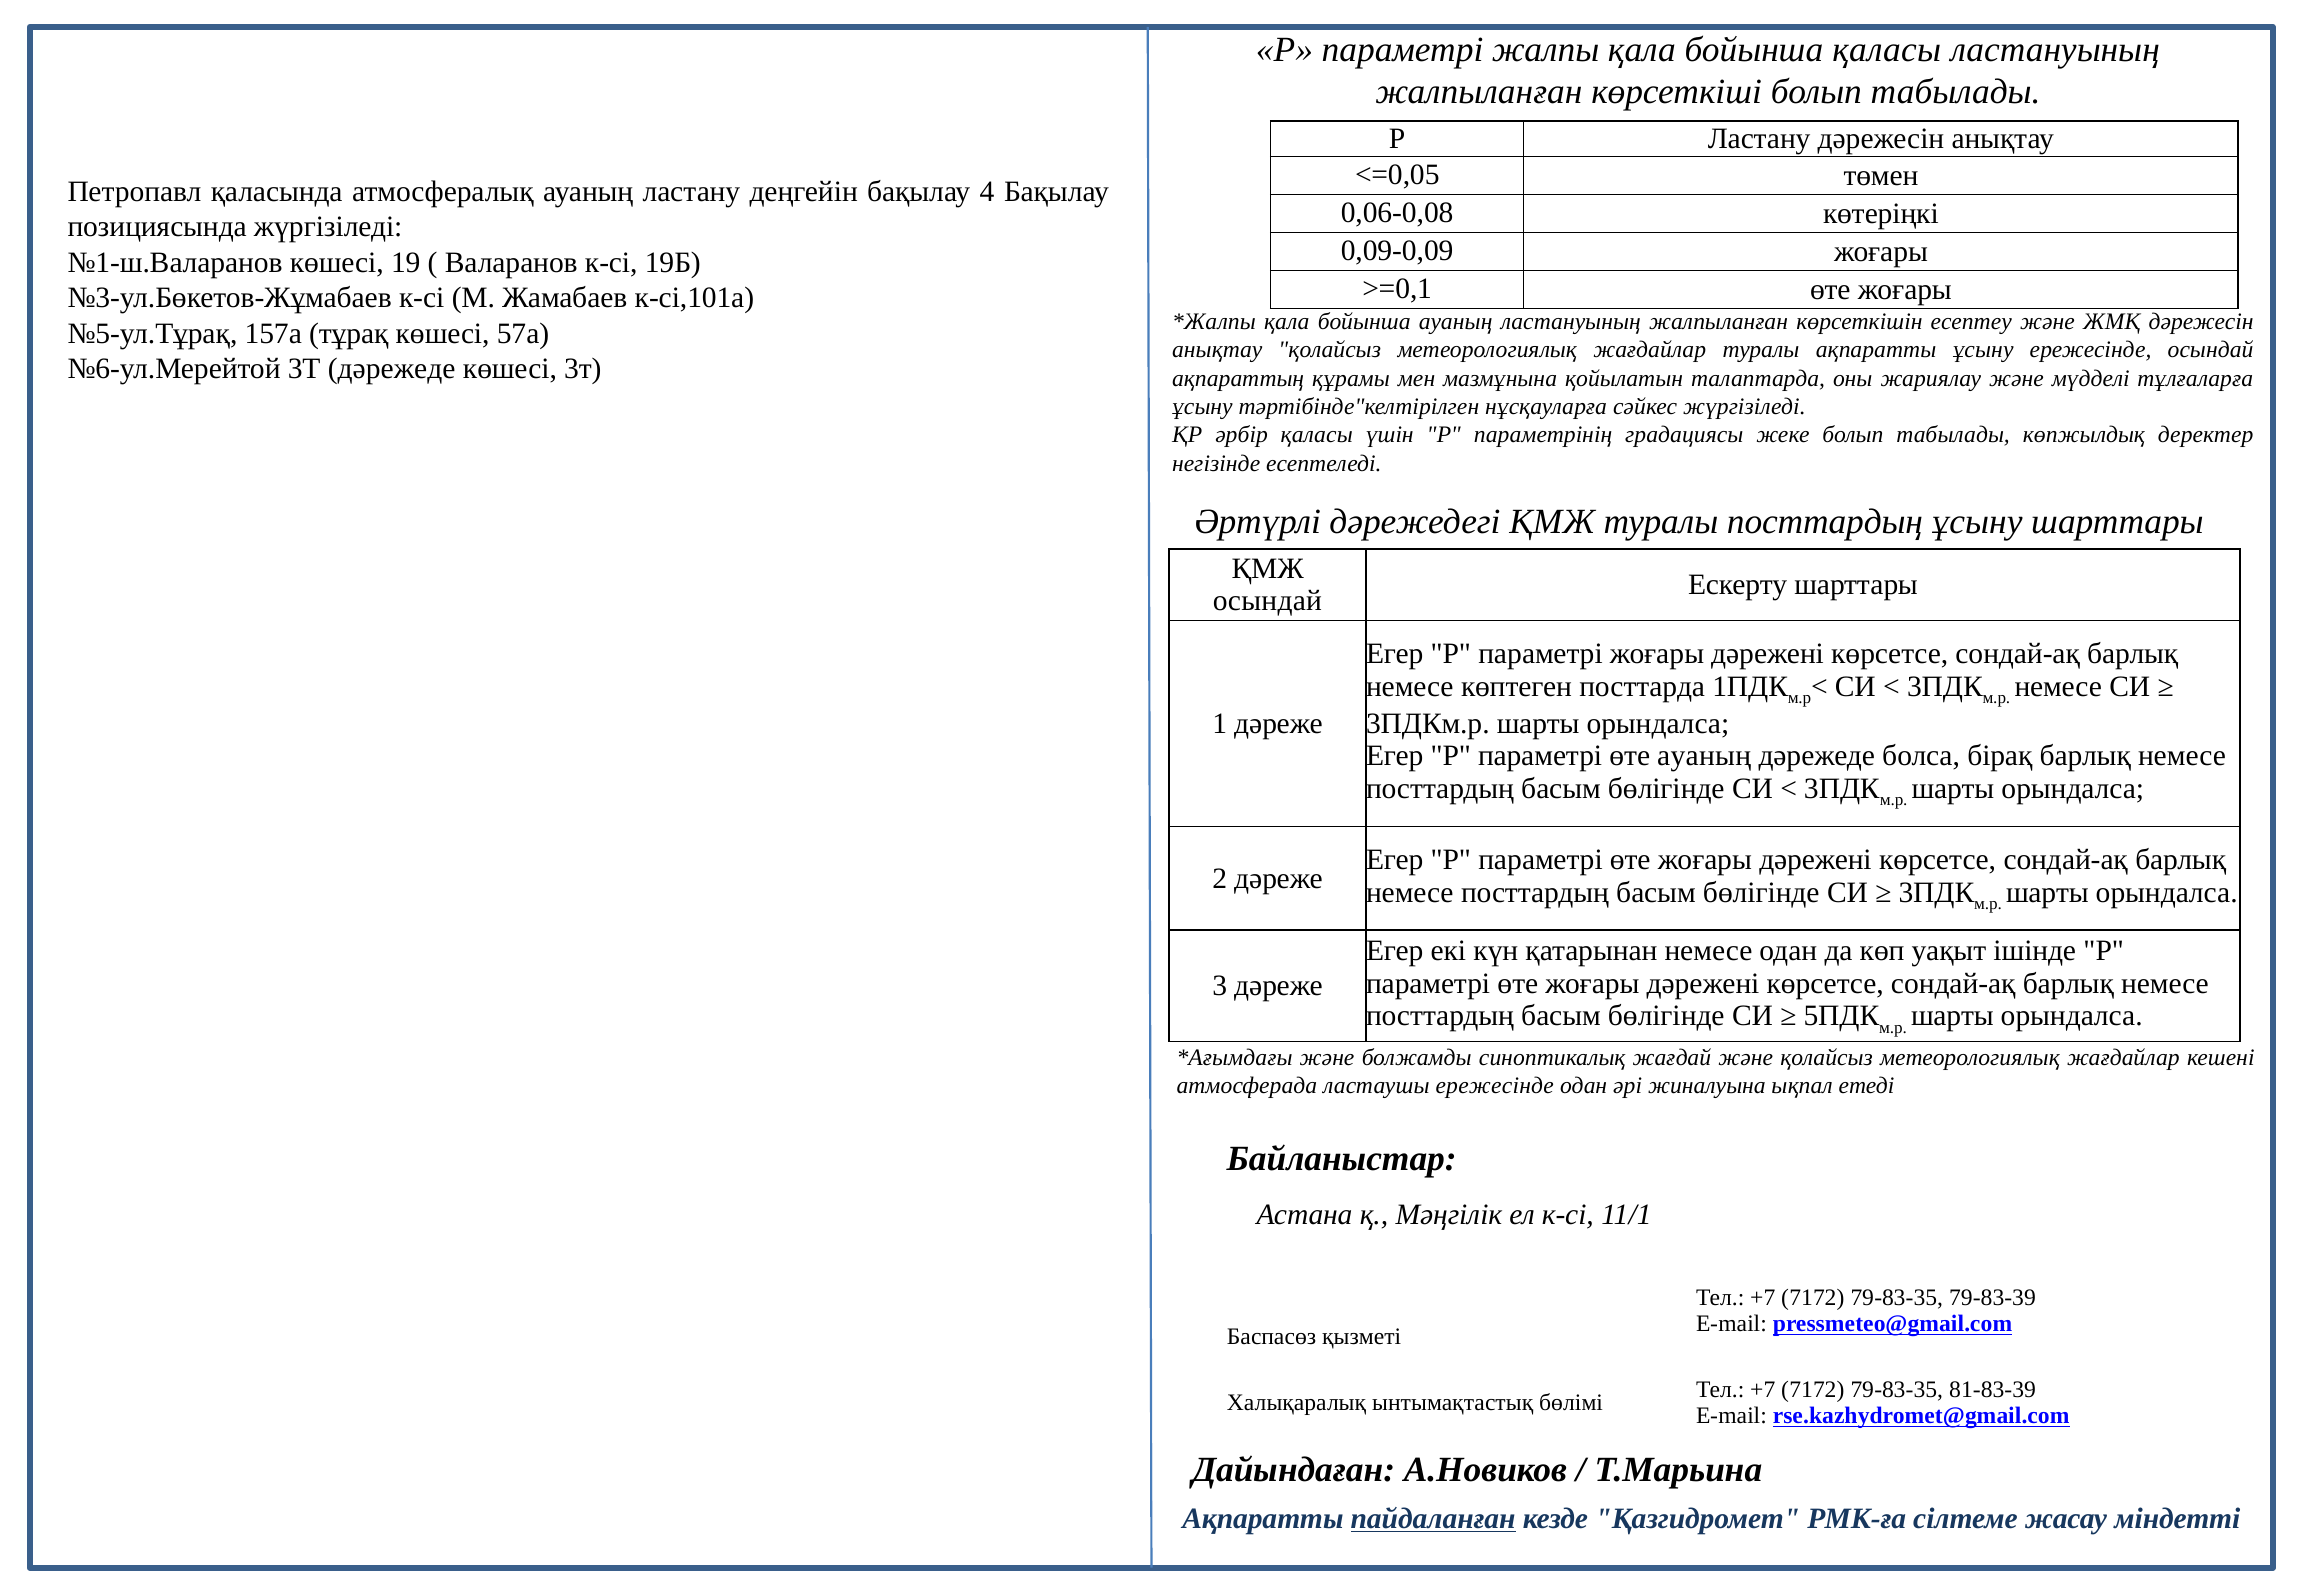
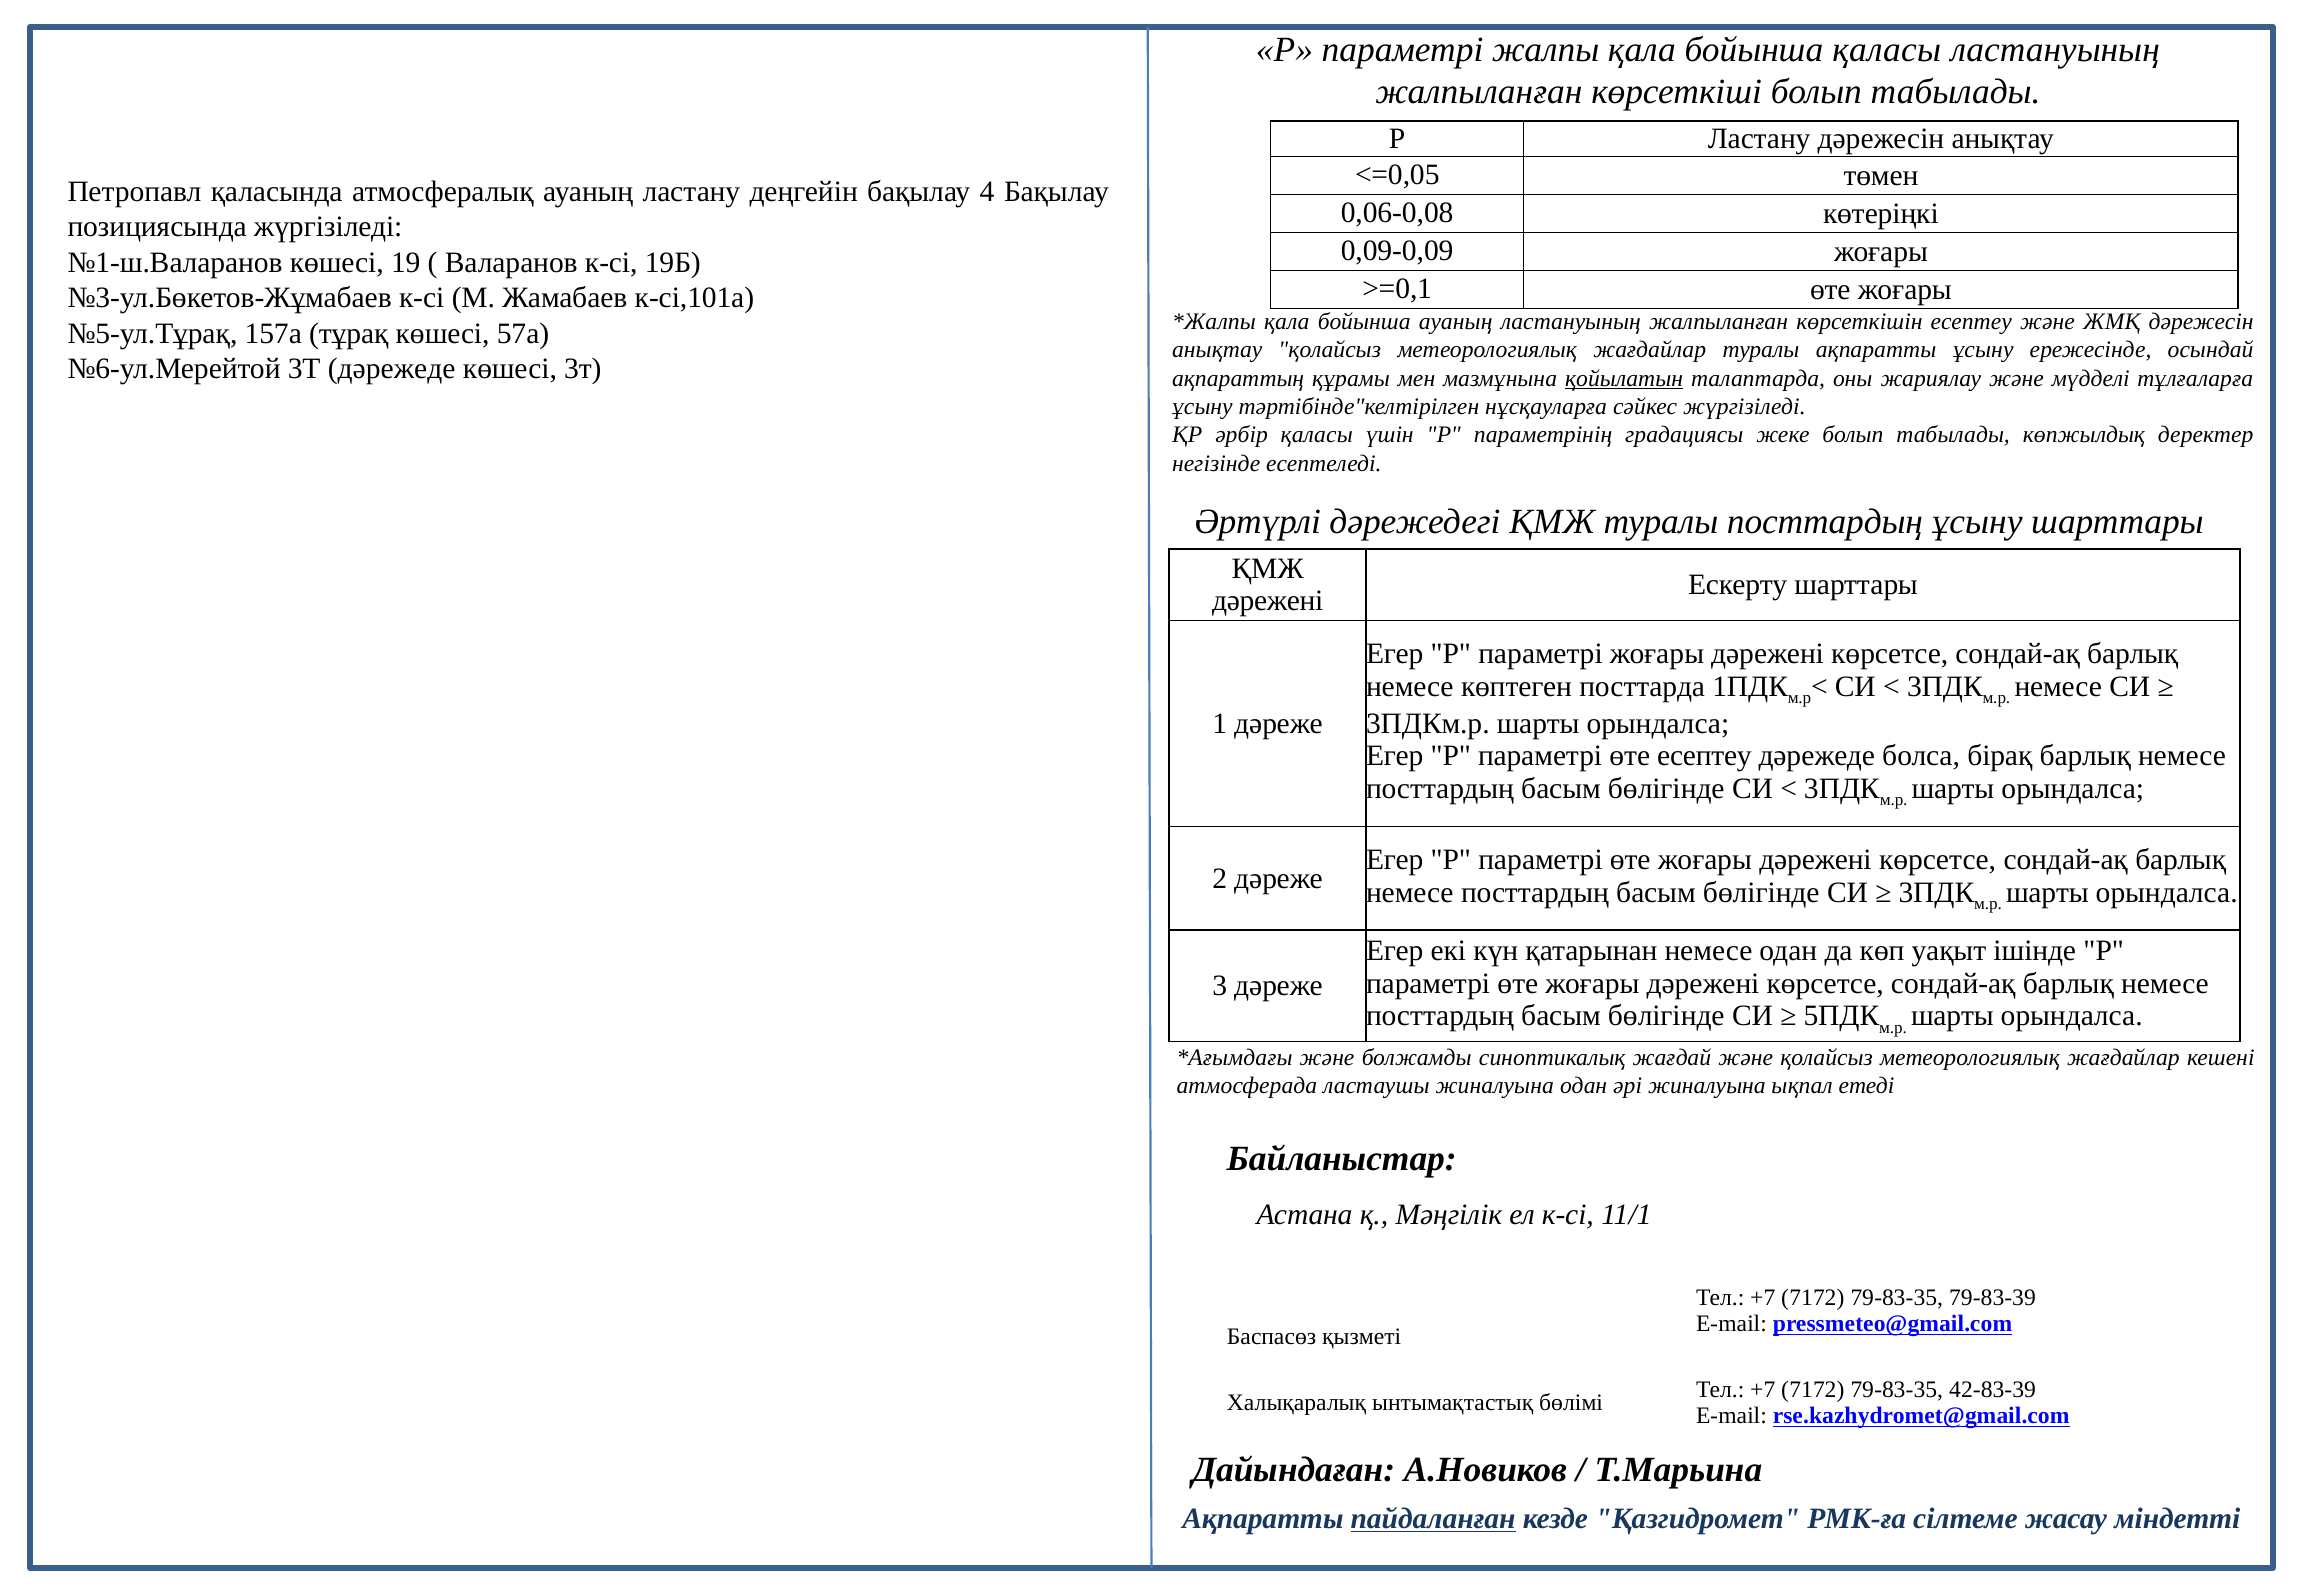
қойылатын underline: none -> present (1624, 378)
осындай: осындай -> дәрежені (1268, 601)
өте ауаның: ауаның -> есептеу (1704, 756)
ластаушы ережесінде: ережесінде -> жиналуына (1495, 1085)
81-83-39: 81-83-39 -> 42-83-39 (1993, 1389)
